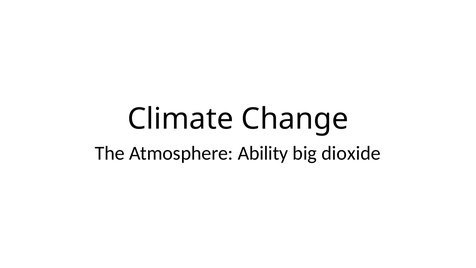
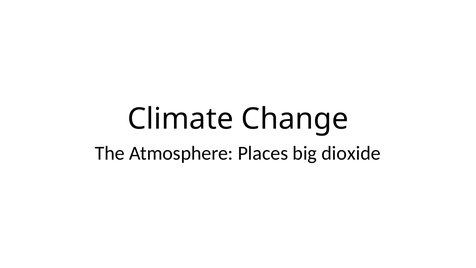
Ability: Ability -> Places (263, 153)
